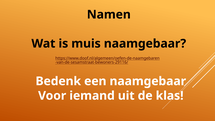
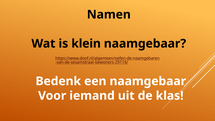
muis: muis -> klein (86, 44)
